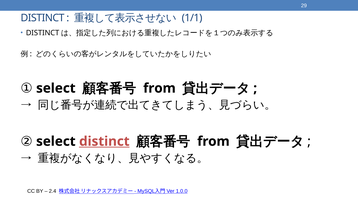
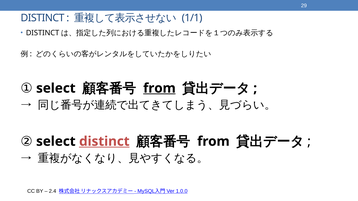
from underline: none -> present (159, 88)
